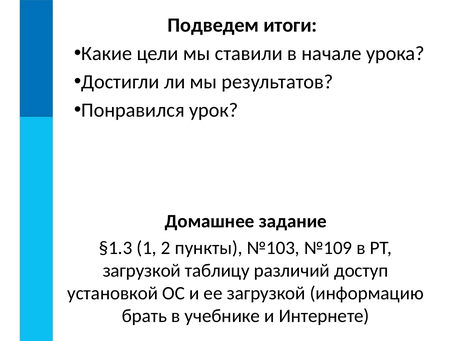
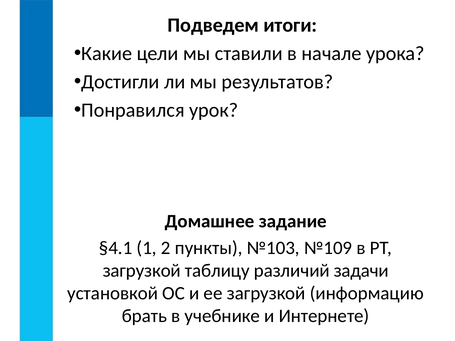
§1.3: §1.3 -> §4.1 (116, 248)
доступ: доступ -> задачи (361, 271)
